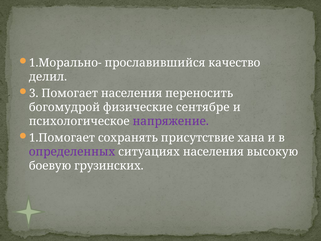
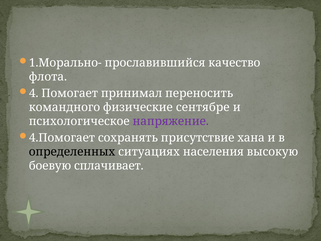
делил: делил -> флота (48, 77)
3: 3 -> 4 (34, 93)
Помогает населения: населения -> принимал (132, 93)
богомудрой: богомудрой -> командного (64, 107)
1.Помогает: 1.Помогает -> 4.Помогает (62, 138)
определенных colour: purple -> black (72, 152)
грузинских: грузинских -> сплачивает (109, 166)
